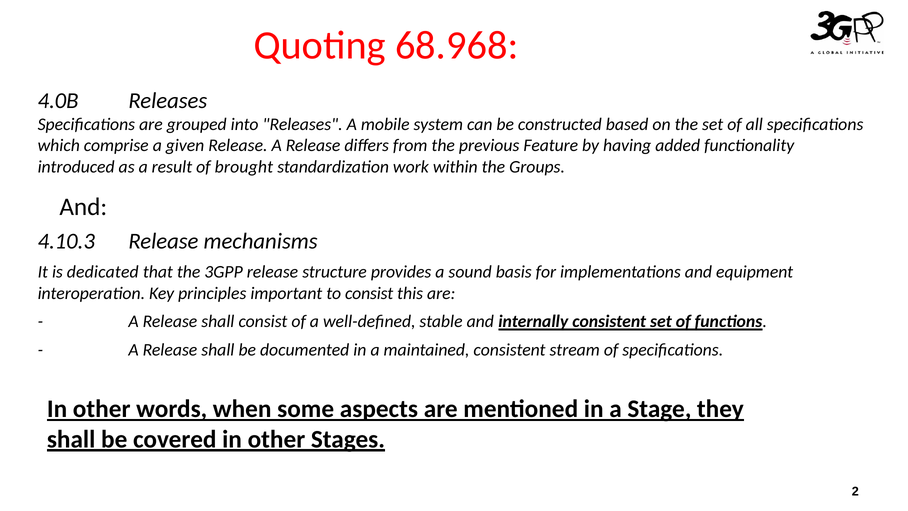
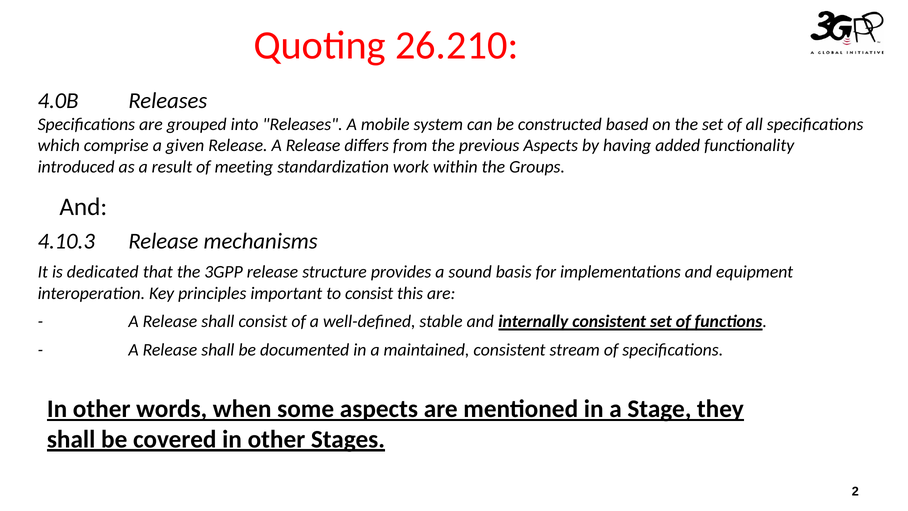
68.968: 68.968 -> 26.210 (457, 45)
previous Feature: Feature -> Aspects (551, 146)
brought: brought -> meeting (244, 167)
